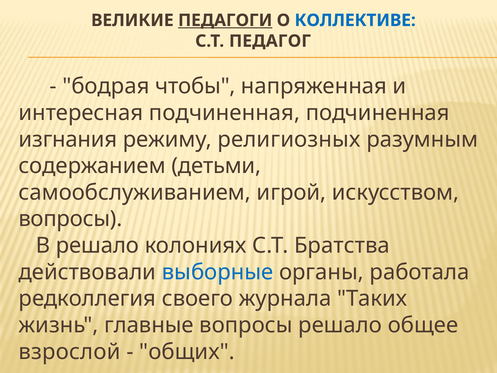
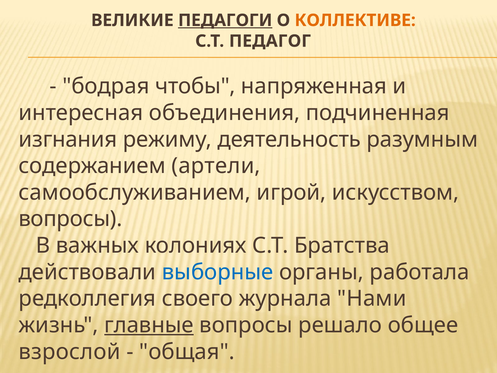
КОЛЛЕКТИВЕ colour: blue -> orange (355, 20)
интересная подчиненная: подчиненная -> объединения (225, 113)
религиозных: религиозных -> деятельность (289, 139)
детьми: детьми -> артели (216, 166)
В решало: решало -> важных (97, 245)
Таких: Таких -> Нами (372, 298)
главные underline: none -> present (149, 325)
общих: общих -> общая (187, 352)
